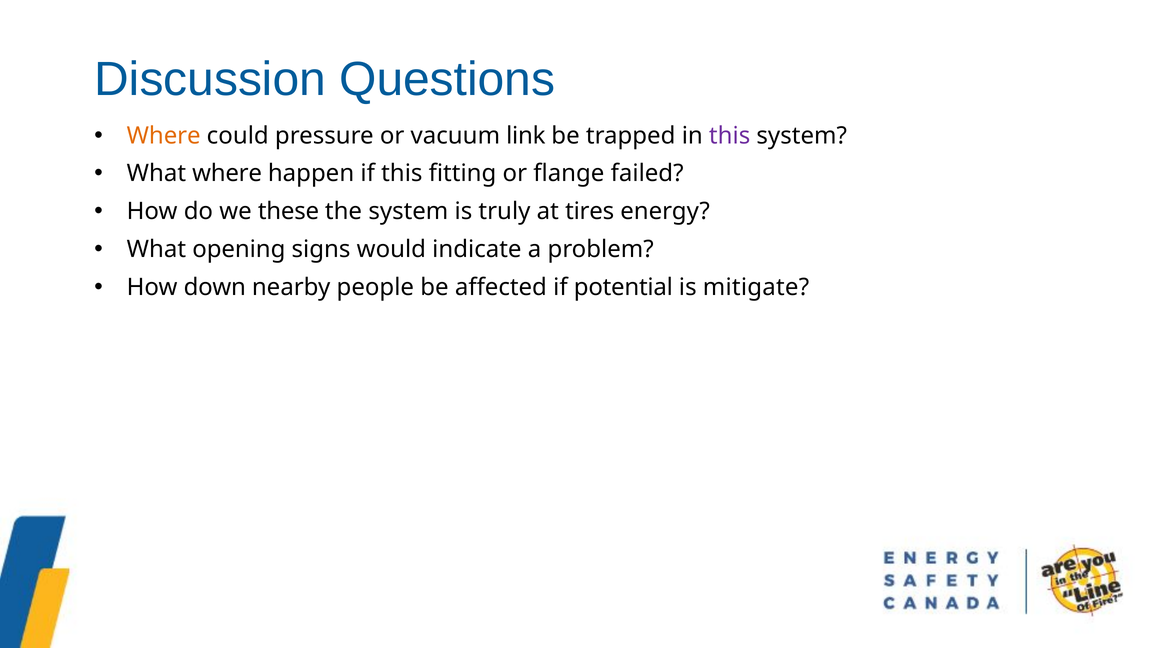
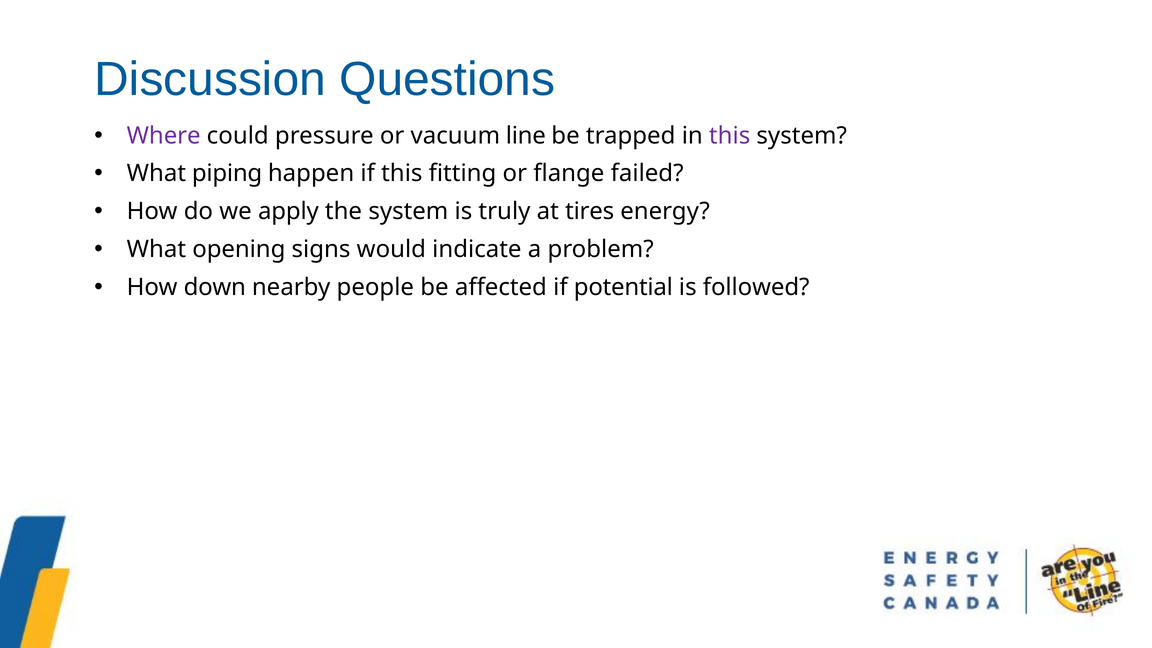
Where colour: orange -> purple (164, 136)
link: link -> line (526, 136)
What where: where -> piping (227, 174)
these: these -> apply (288, 211)
mitigate: mitigate -> followed (756, 287)
